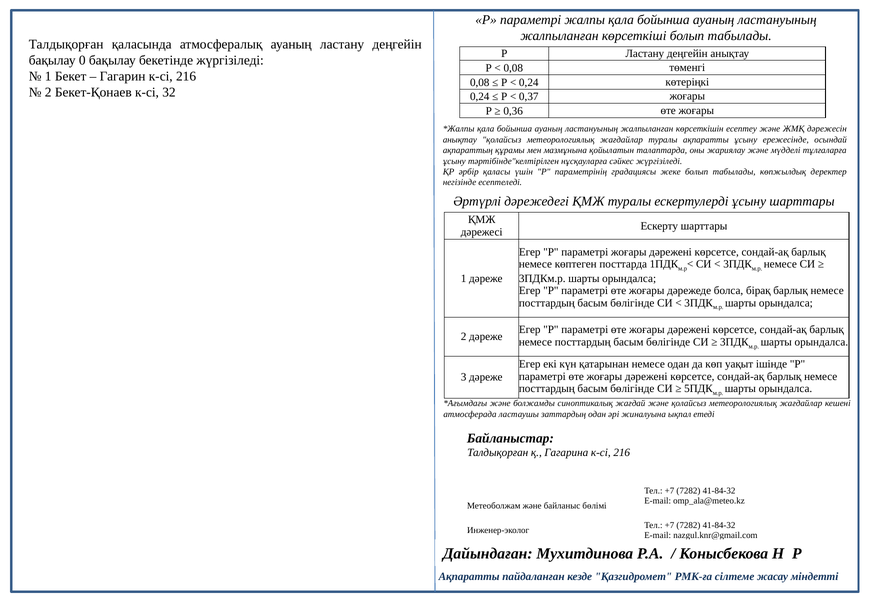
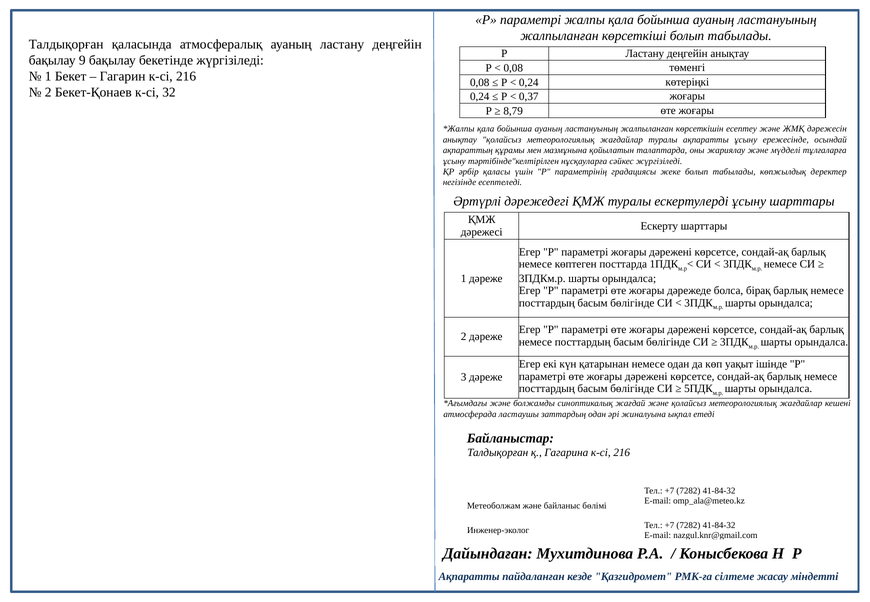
0: 0 -> 9 (82, 60)
0,36: 0,36 -> 8,79 (513, 111)
